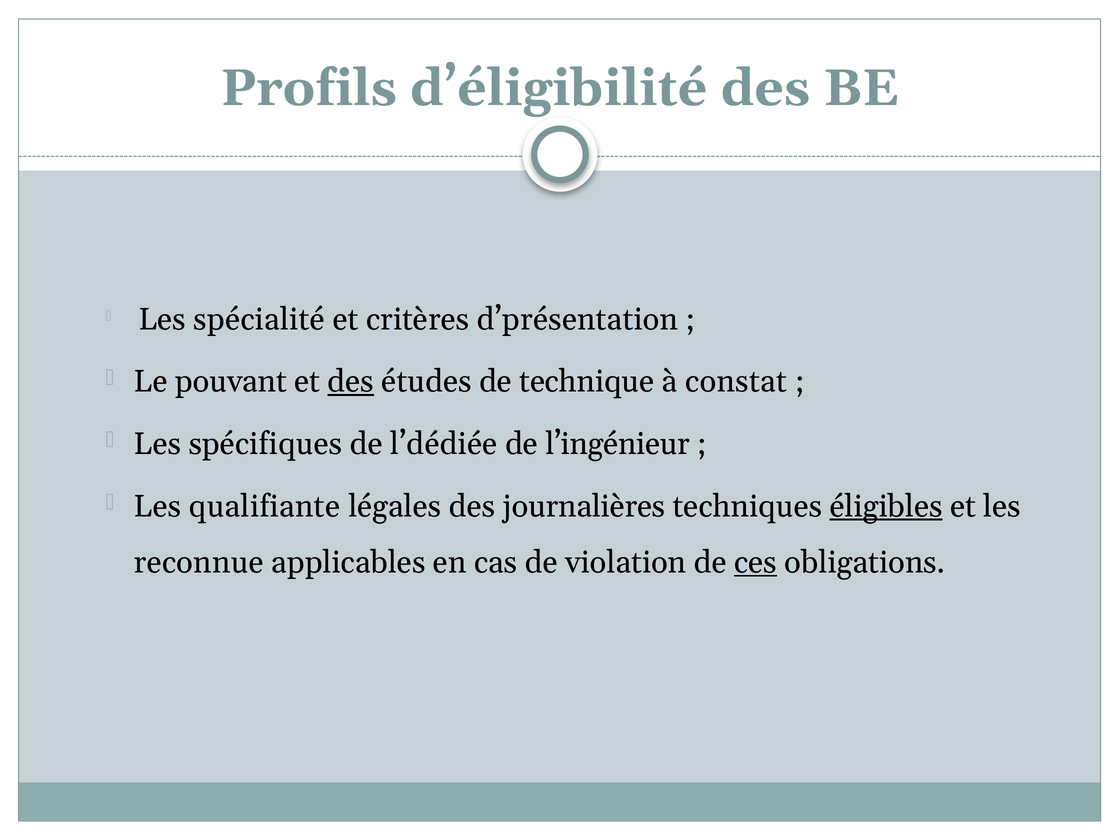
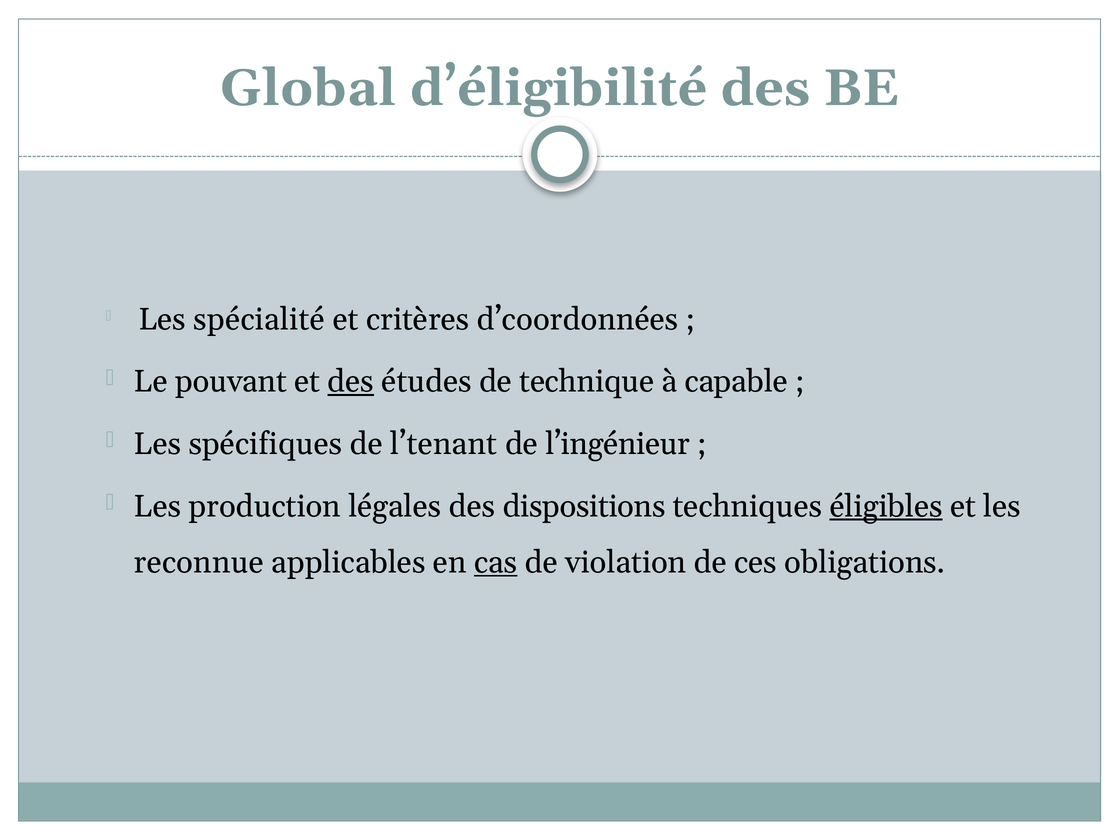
Profils: Profils -> Global (308, 88)
d’présentation: d’présentation -> d’coordonnées (578, 319)
constat: constat -> capable (736, 382)
l’dédiée: l’dédiée -> l’tenant (444, 444)
qualifiante: qualifiante -> production (265, 506)
journalières: journalières -> dispositions (584, 506)
cas underline: none -> present (496, 562)
ces underline: present -> none (756, 562)
